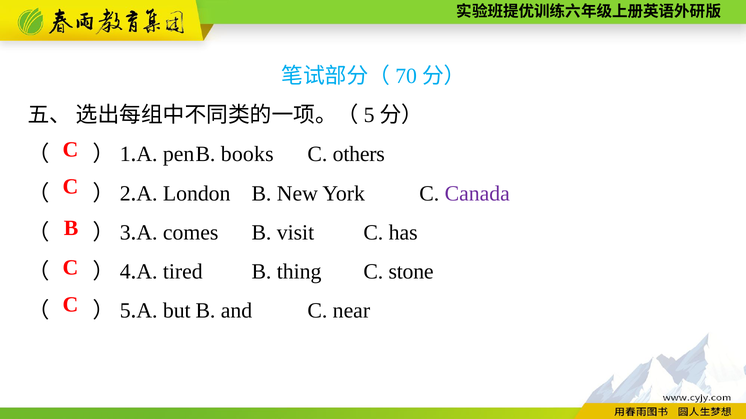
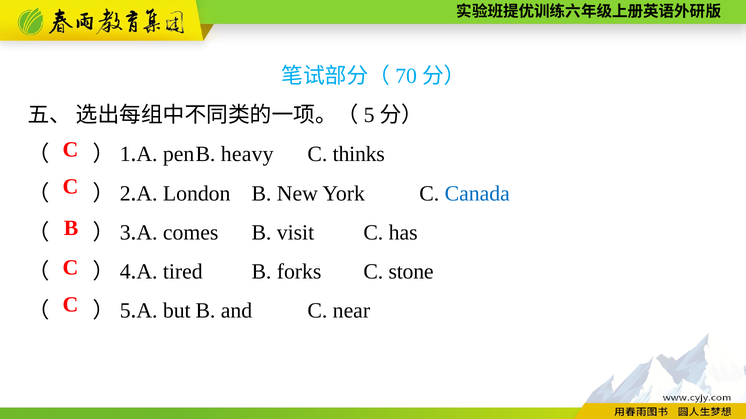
books: books -> heavy (247, 155)
others: others -> thinks (359, 155)
Canada colour: purple -> blue (477, 194)
thing: thing -> forks (299, 272)
